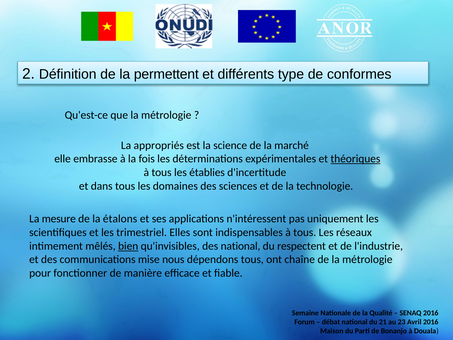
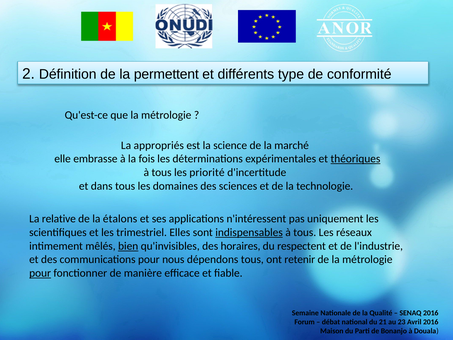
conformes: conformes -> conformité (359, 74)
établies: établies -> priorité (207, 172)
mesure: mesure -> relative (59, 219)
indispensables underline: none -> present (249, 232)
des national: national -> horaires (241, 246)
communications mise: mise -> pour (149, 259)
chaîne: chaîne -> retenir (300, 259)
pour underline: none -> present (40, 273)
